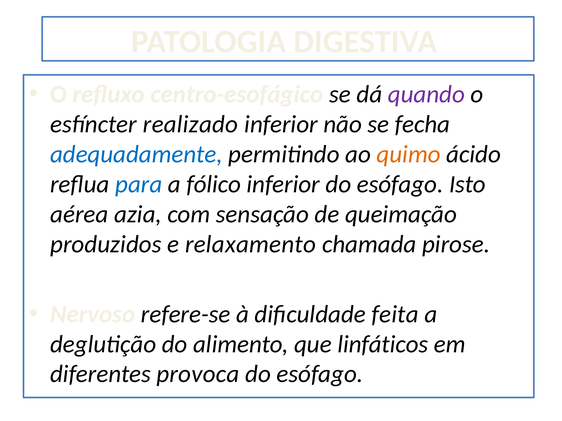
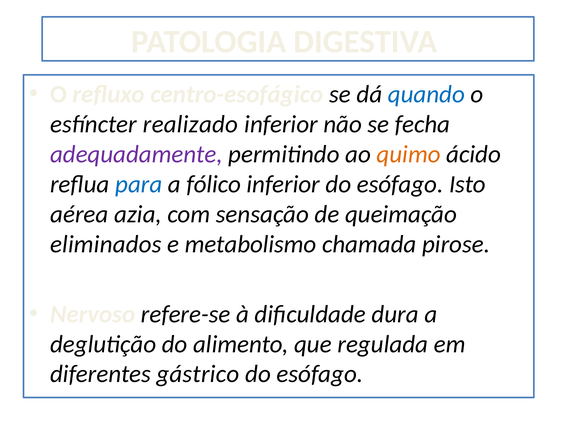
quando colour: purple -> blue (426, 95)
adequadamente colour: blue -> purple (136, 155)
produzidos: produzidos -> eliminados (106, 245)
relaxamento: relaxamento -> metabolismo (251, 245)
feita: feita -> dura (395, 315)
linfáticos: linfáticos -> regulada (383, 345)
provoca: provoca -> gástrico (198, 375)
